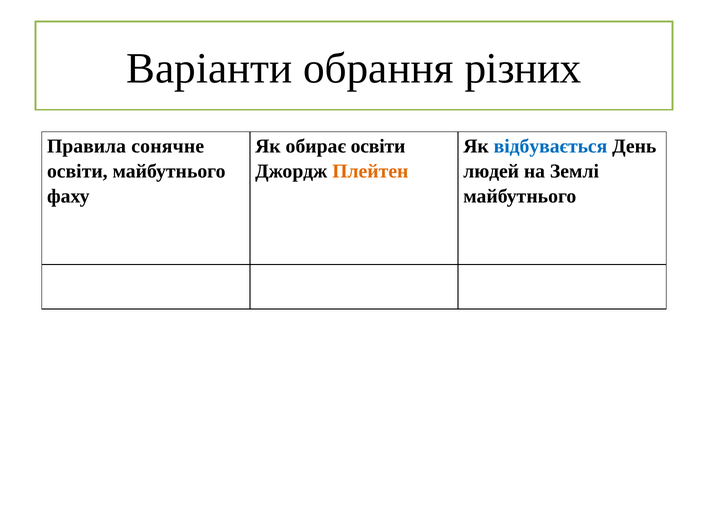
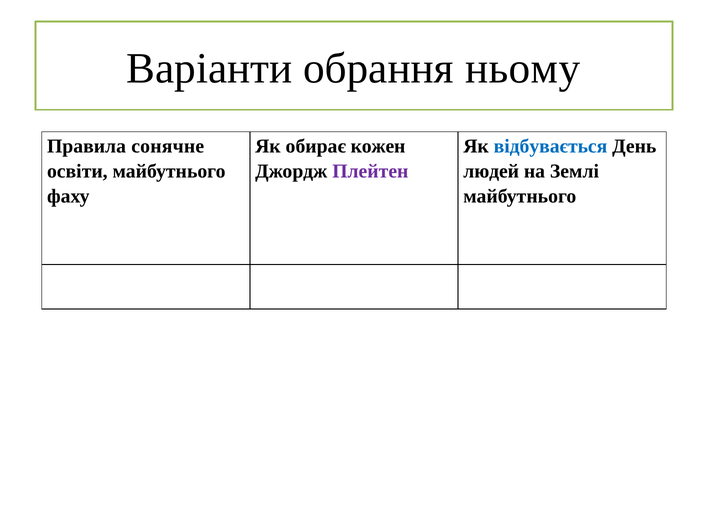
різних: різних -> ньому (523, 69)
обирає освіти: освіти -> кожен (378, 146)
Плейтен colour: orange -> purple (370, 171)
